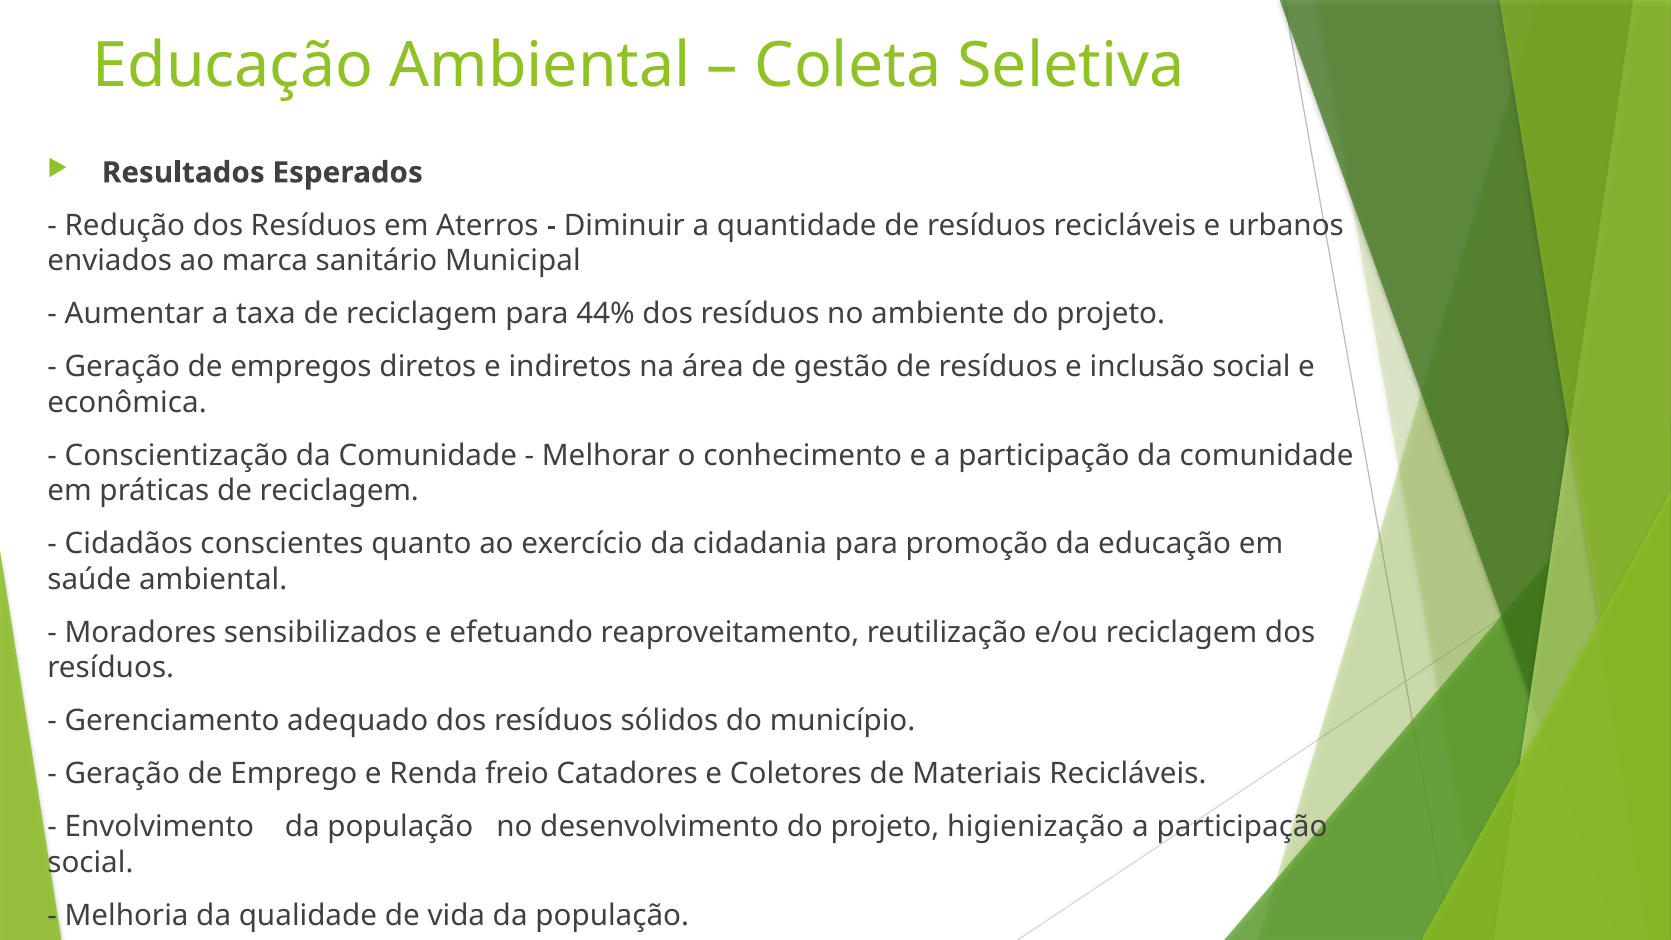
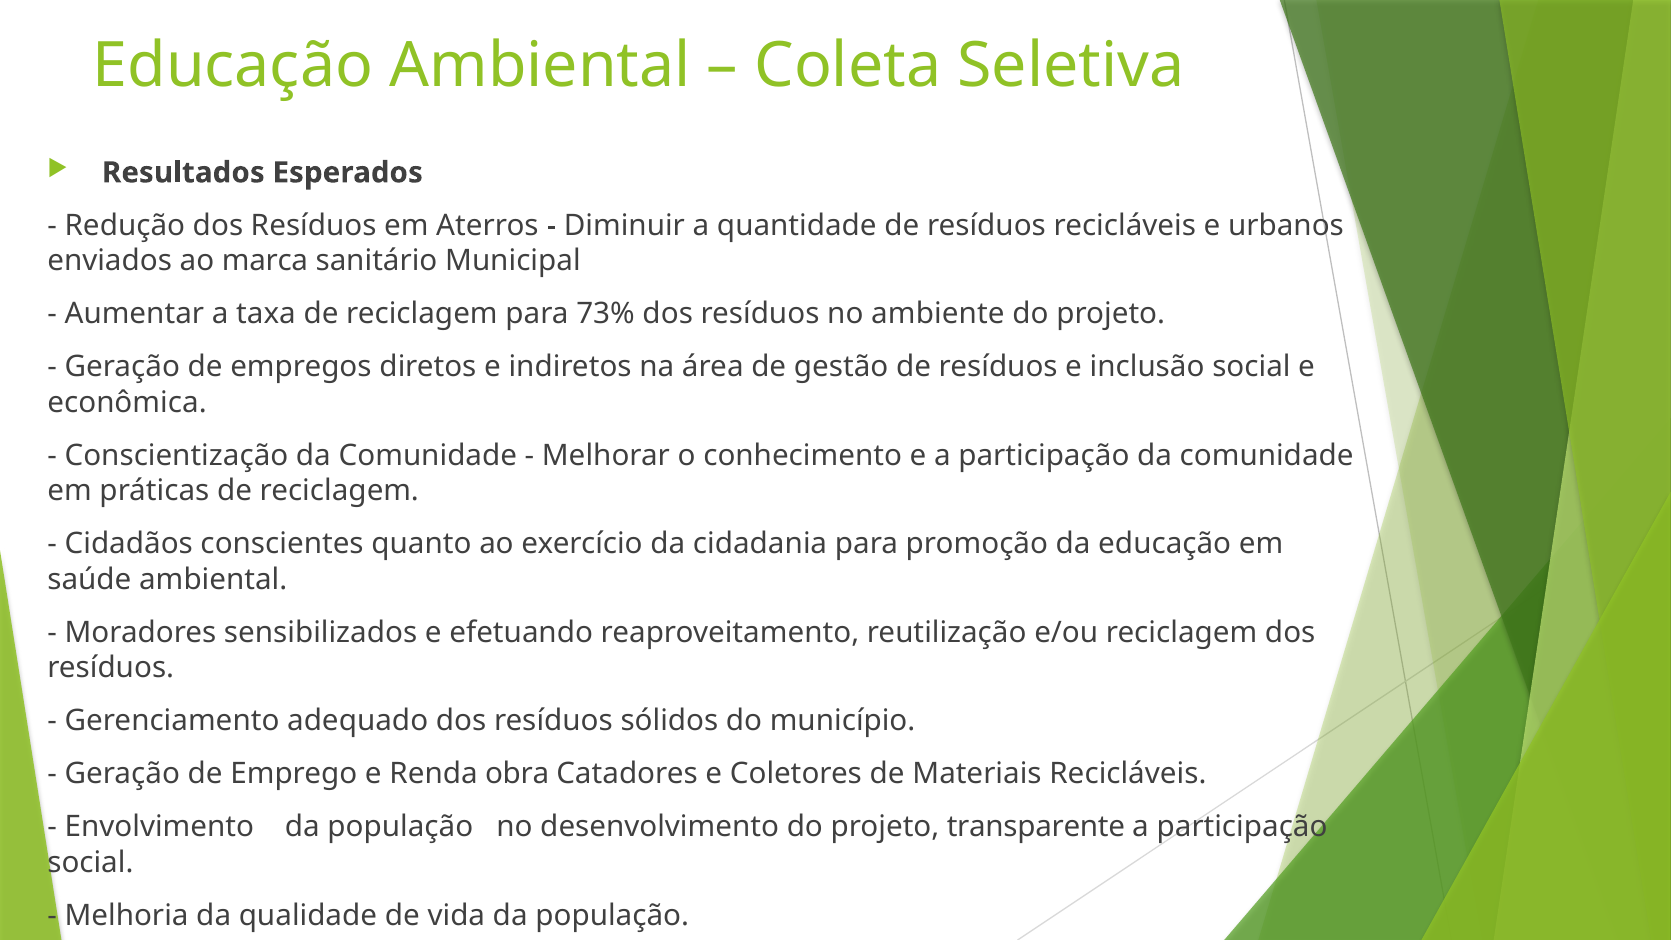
44%: 44% -> 73% (606, 314)
freio: freio -> obra (517, 774)
higienização: higienização -> transparente (1036, 827)
